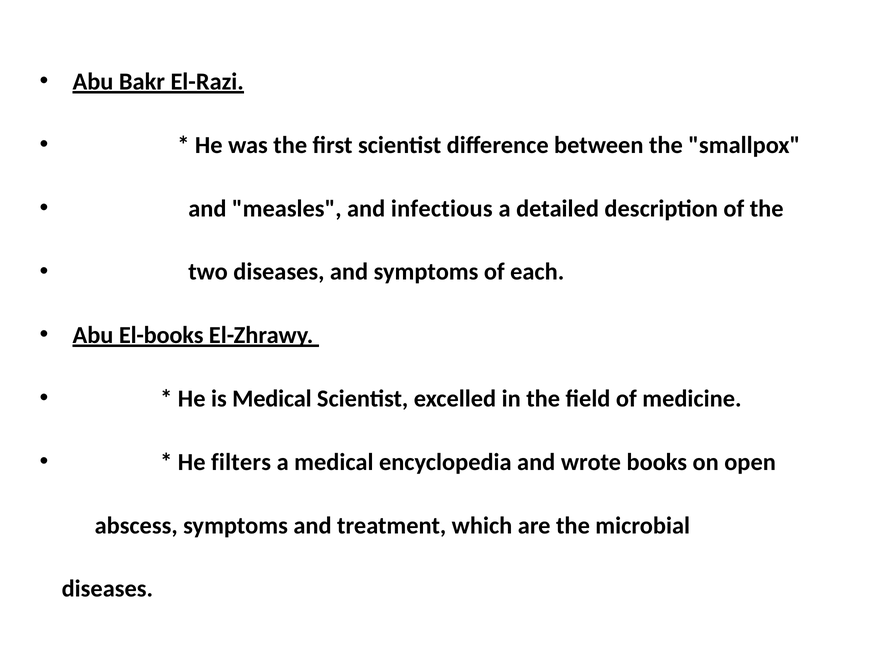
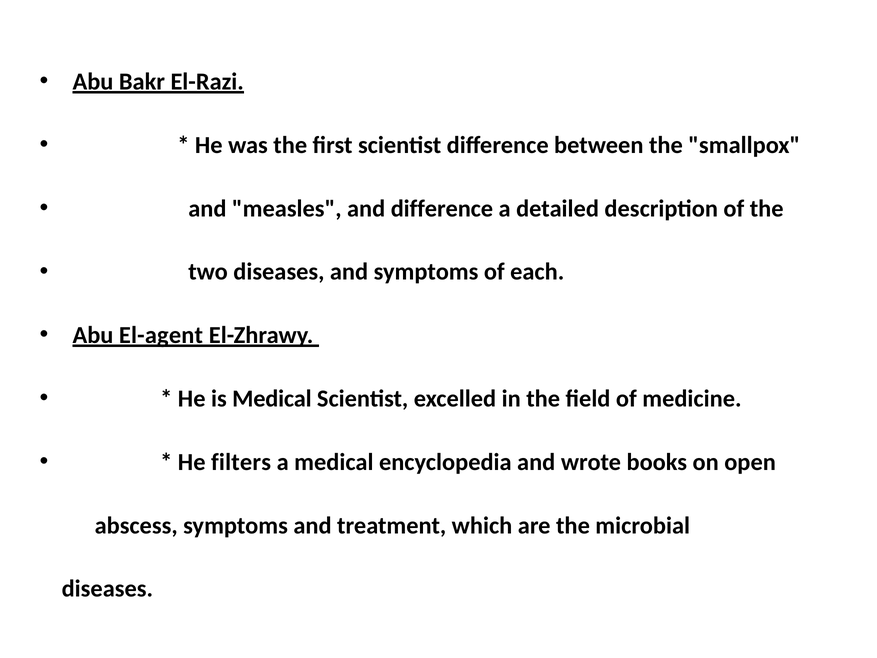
and infectious: infectious -> difference (442, 208)
El-books: El-books -> El-agent (161, 335)
